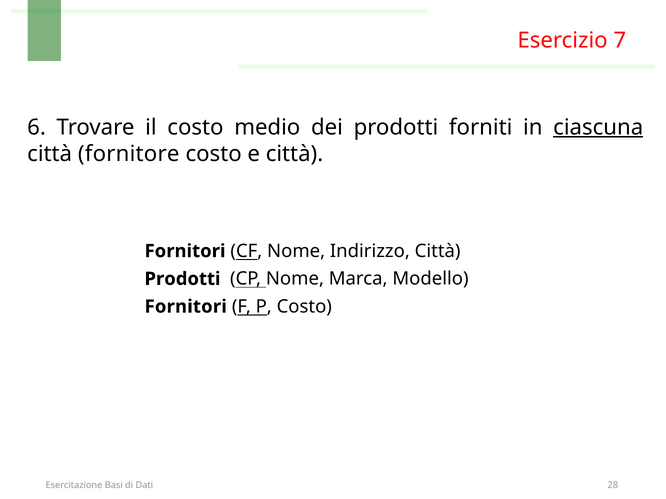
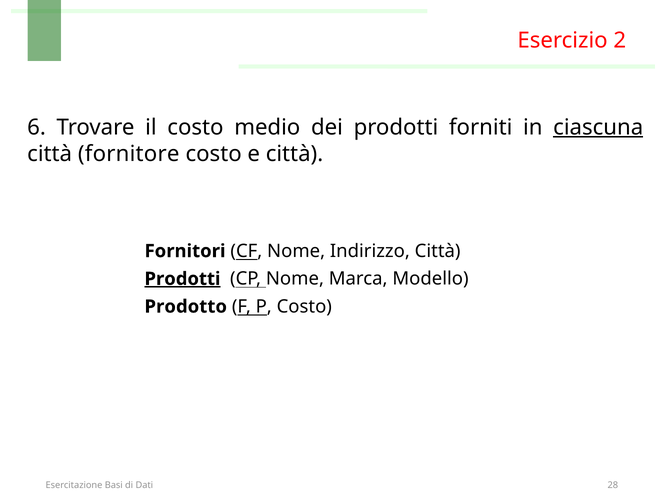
7: 7 -> 2 (620, 40)
Prodotti underline: none -> present (183, 279)
Fornitori: Fornitori -> Prodotto (186, 307)
